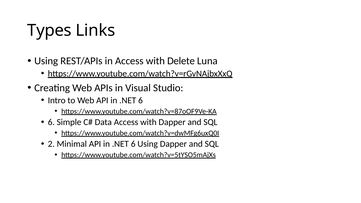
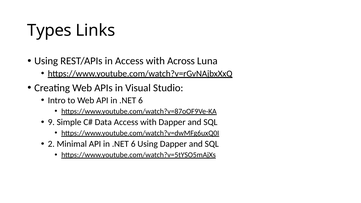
Delete: Delete -> Across (181, 61)
6: 6 -> 9 (51, 122)
